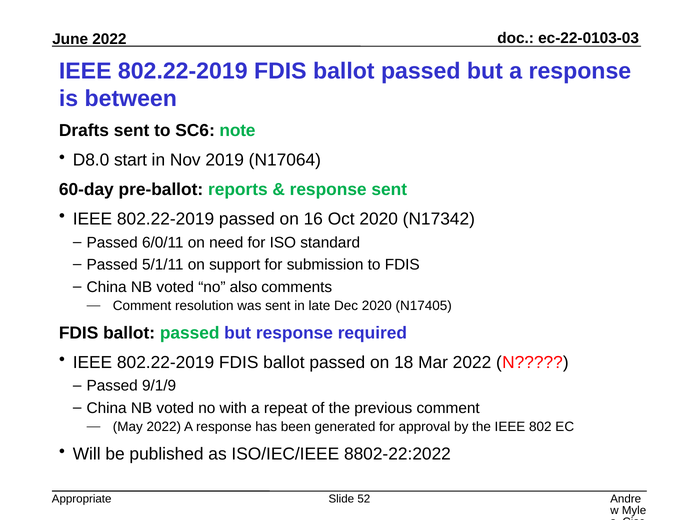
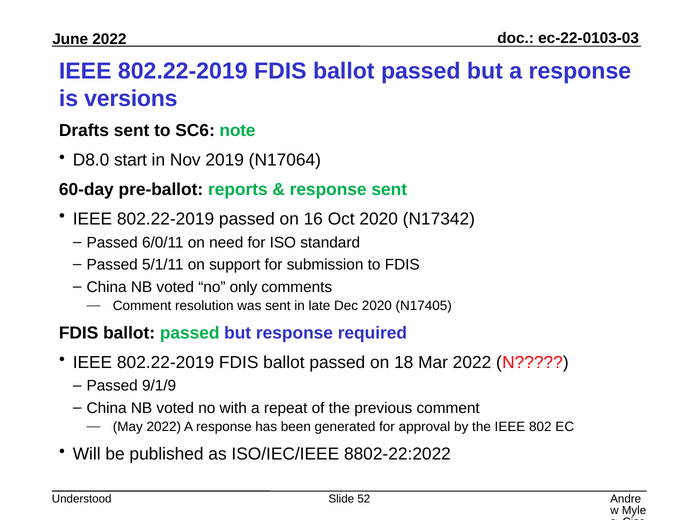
between: between -> versions (131, 99)
also: also -> only (244, 287)
Appropriate: Appropriate -> Understood (82, 498)
